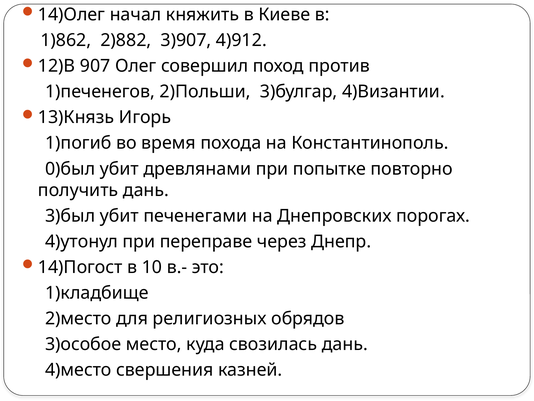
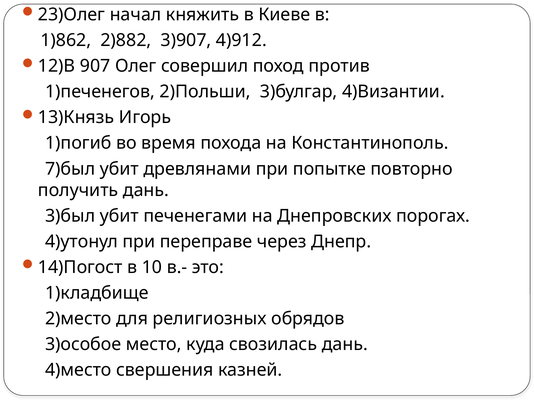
14)Олег: 14)Олег -> 23)Олег (72, 15)
0)был: 0)был -> 7)был (70, 169)
